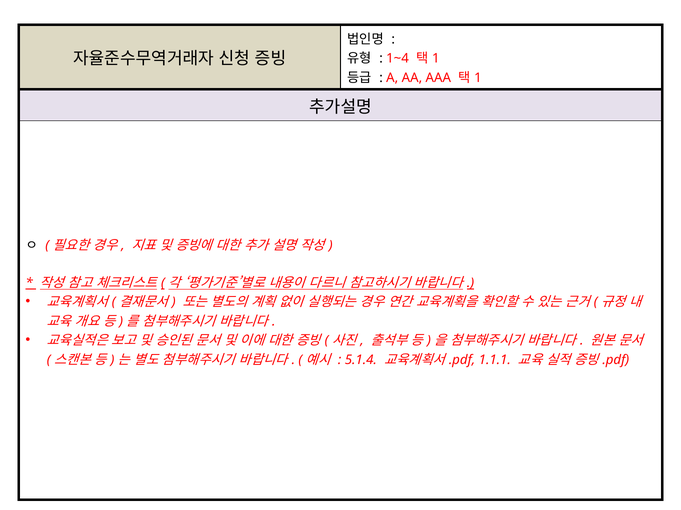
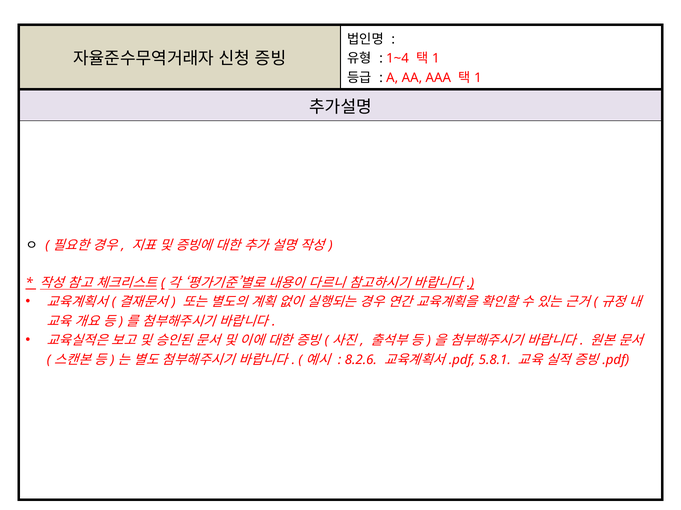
5.1.4: 5.1.4 -> 8.2.6 (361, 360)
1.1.1: 1.1.1 -> 5.8.1 (495, 360)
